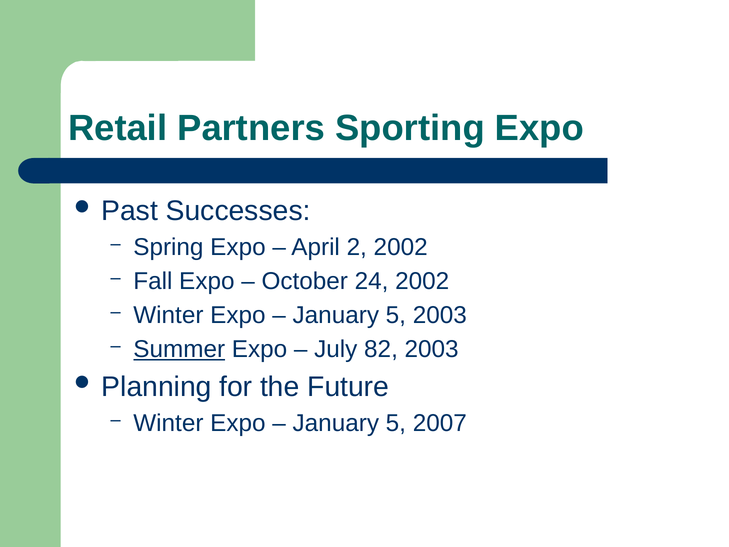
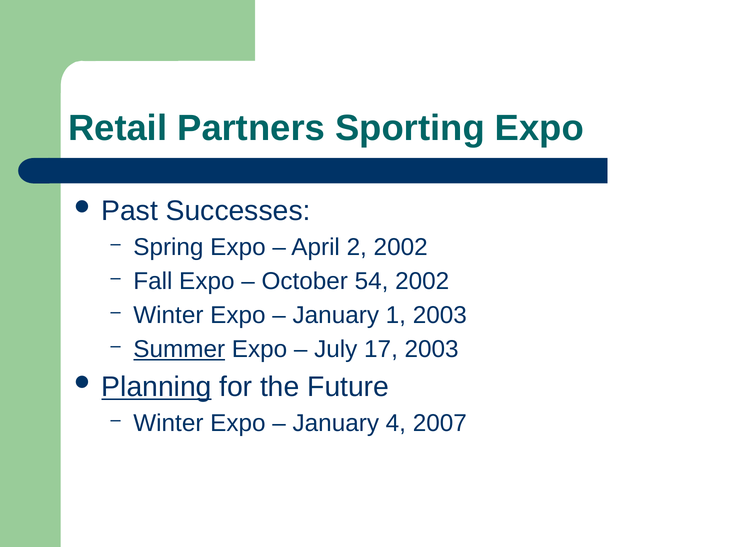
24: 24 -> 54 (372, 281)
5: 5 -> 1 (396, 315)
82: 82 -> 17 (381, 349)
Planning underline: none -> present (157, 387)
5: 5 -> 4 (396, 423)
